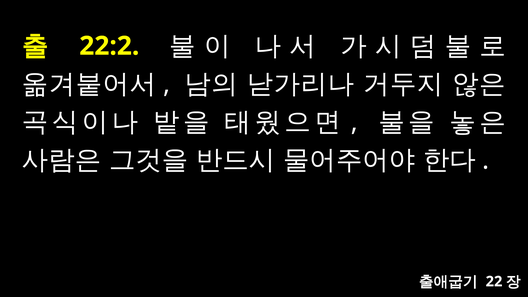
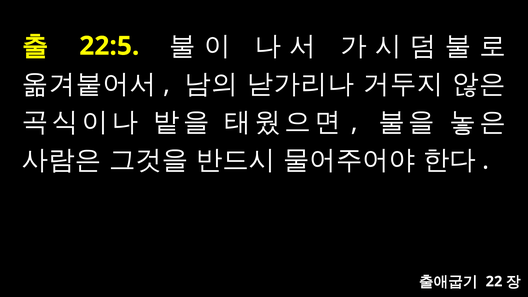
22:2: 22:2 -> 22:5 (109, 46)
